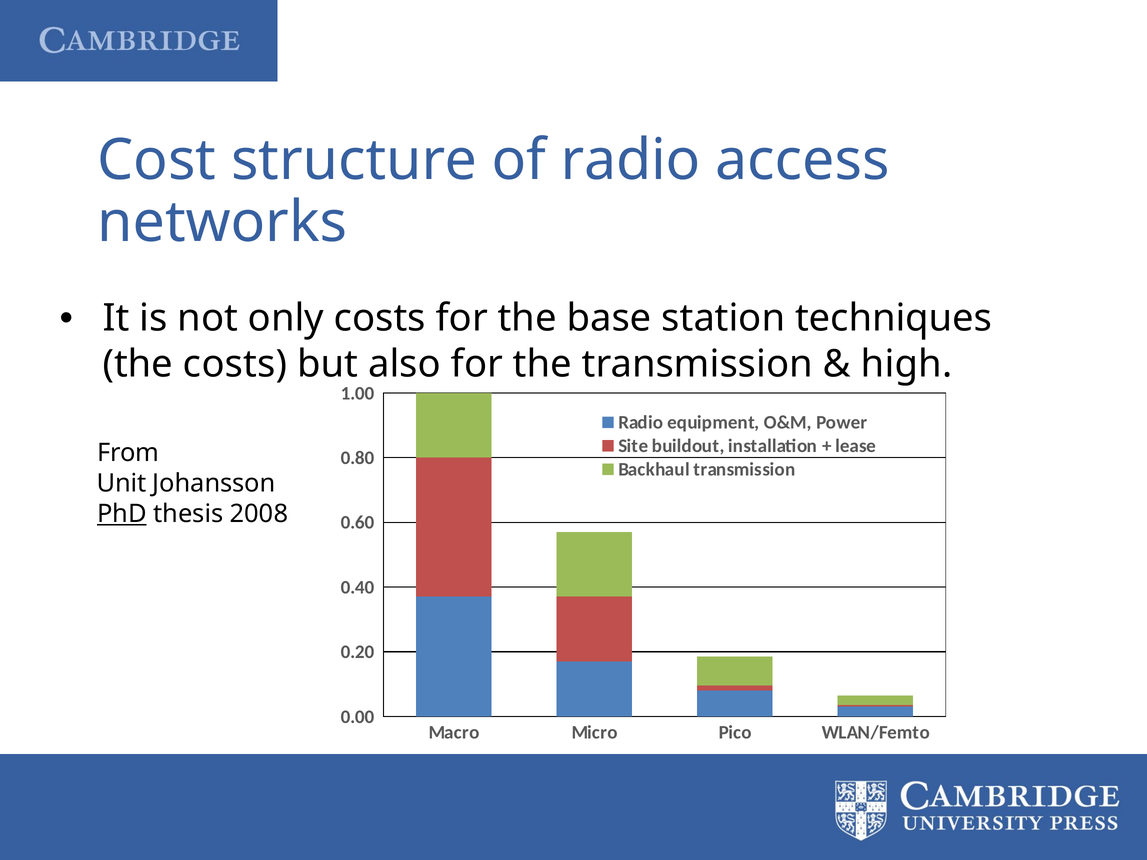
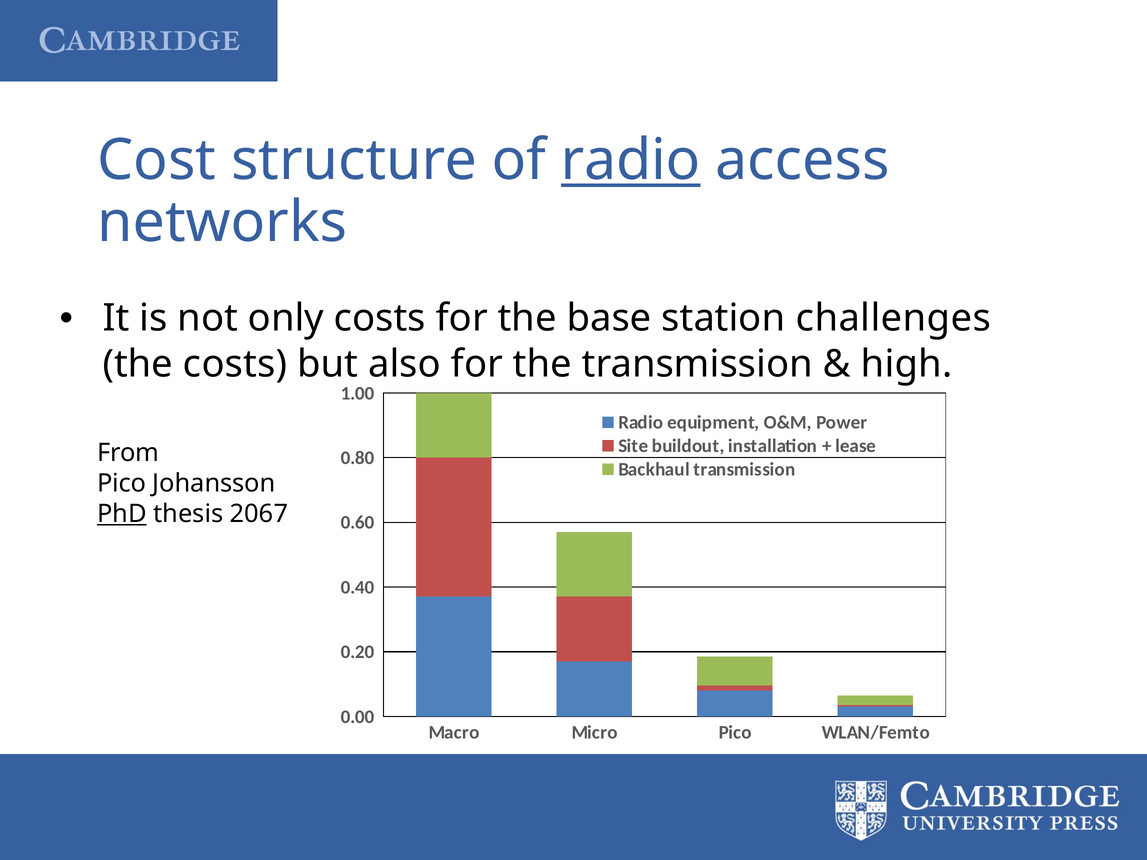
radio underline: none -> present (631, 161)
techniques: techniques -> challenges (893, 318)
Unit: Unit -> Pico (122, 483)
2008: 2008 -> 2067 (259, 514)
